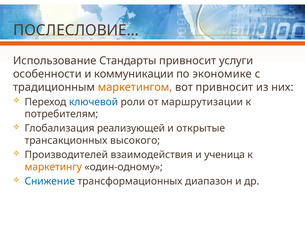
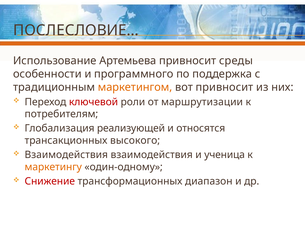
Стандарты: Стандарты -> Артемьева (128, 61)
услуги: услуги -> среды (236, 61)
коммуникации: коммуникации -> программного (134, 74)
экономике: экономике -> поддержка (222, 74)
ключевой colour: blue -> red (94, 102)
открытые: открытые -> относятся (201, 128)
Производителей: Производителей -> Взаимодействия (66, 155)
Снижение colour: blue -> red (50, 181)
